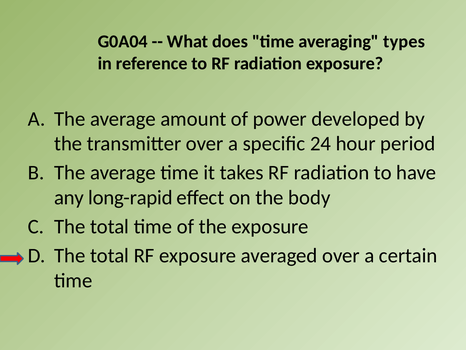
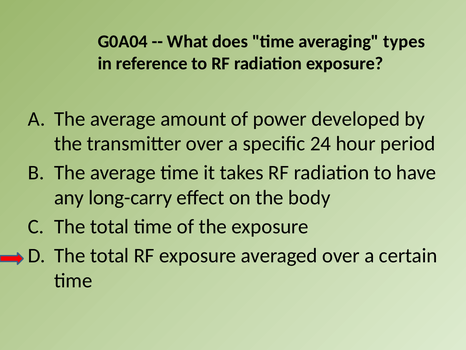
long-rapid: long-rapid -> long-carry (130, 197)
